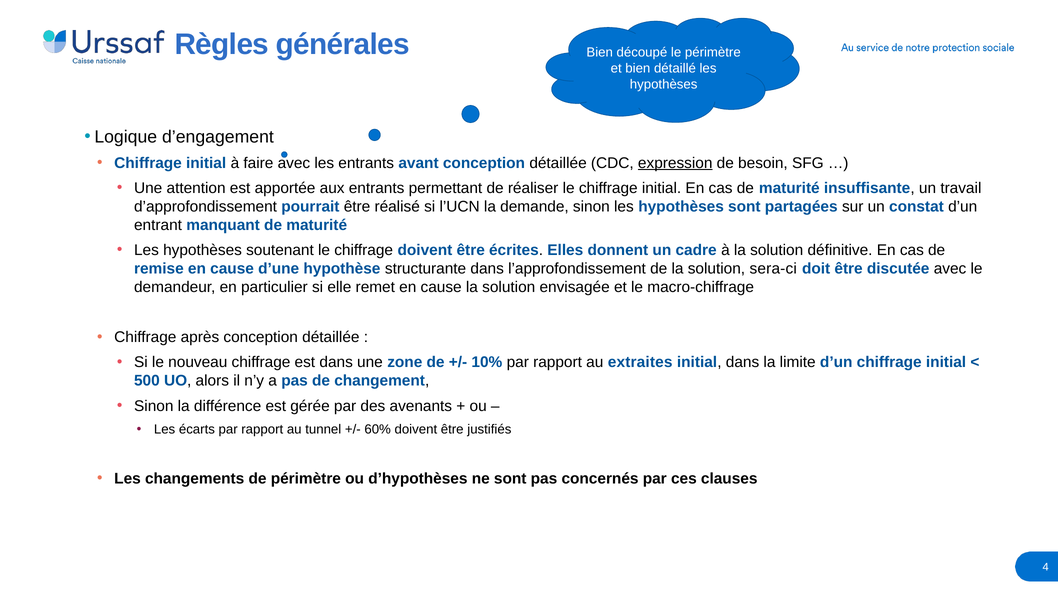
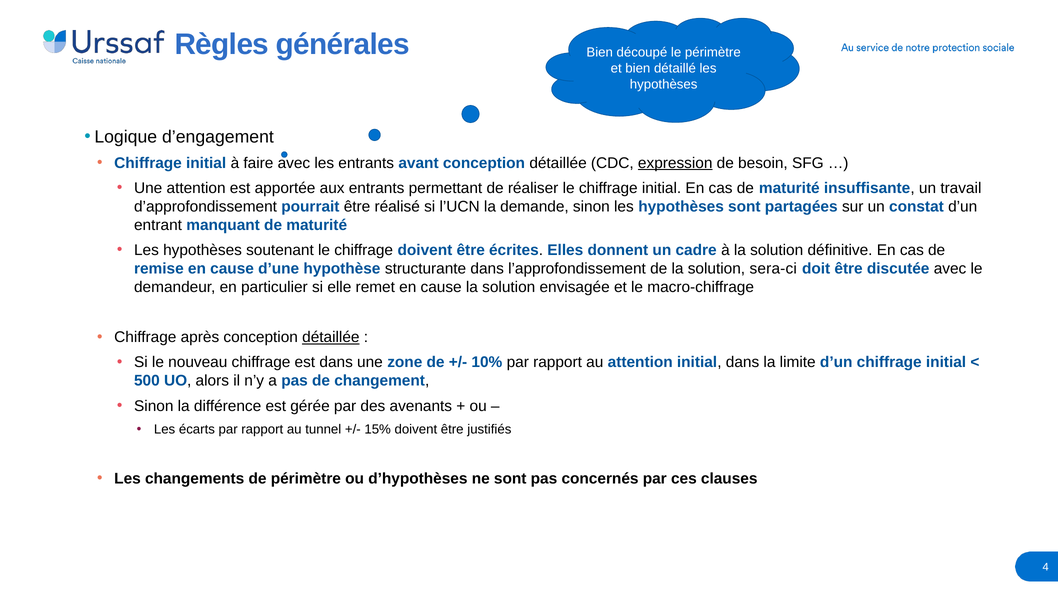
détaillée underline: none -> present (331, 337)
au extraites: extraites -> attention (640, 362)
60%: 60% -> 15% (378, 430)
